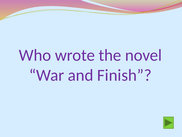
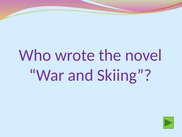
Finish: Finish -> Skiing (124, 75)
